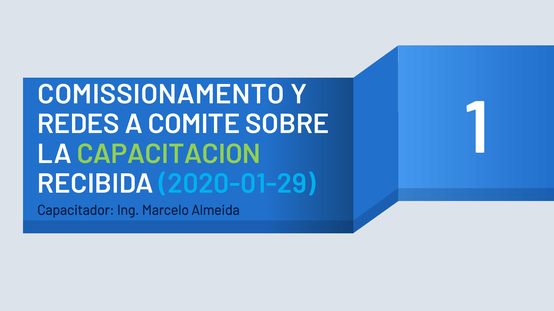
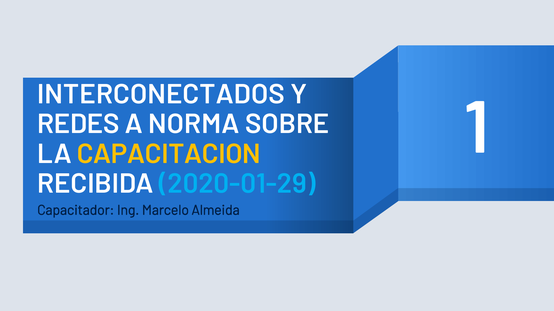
COMISSIONAMENTO: COMISSIONAMENTO -> INTERCONECTADOS (161, 94)
COMITE: COMITE -> NORMA (194, 124)
CAPACITACION colour: light green -> yellow (169, 154)
